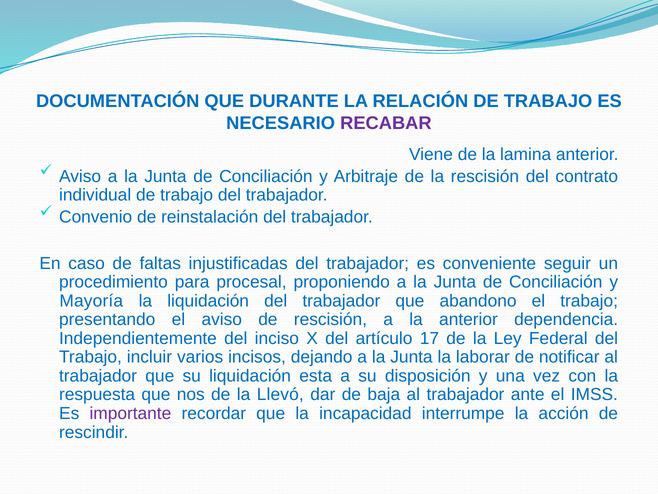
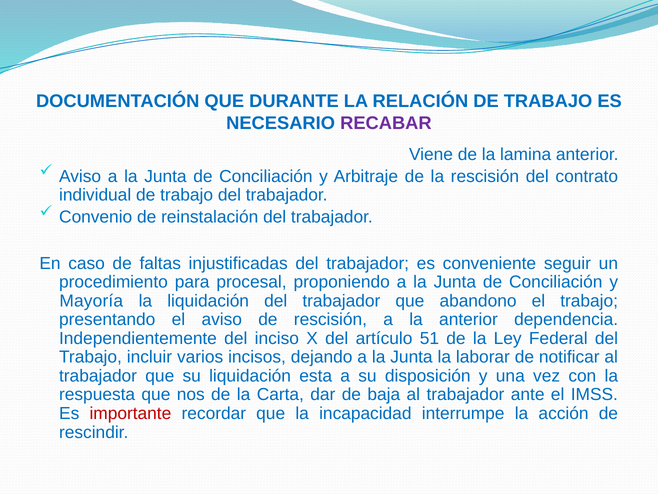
17: 17 -> 51 (429, 338)
Llevó: Llevó -> Carta (280, 394)
importante colour: purple -> red (130, 413)
